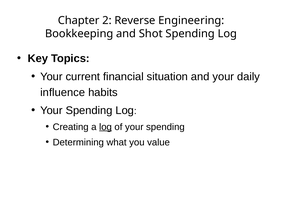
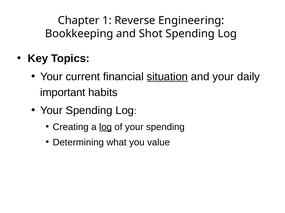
2: 2 -> 1 (107, 20)
situation underline: none -> present (167, 77)
influence: influence -> important (63, 93)
